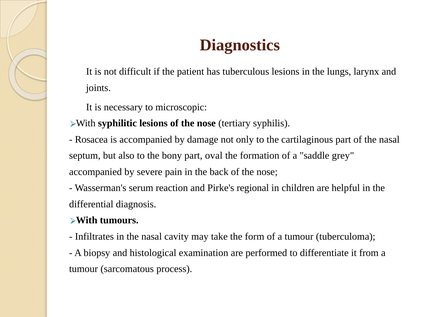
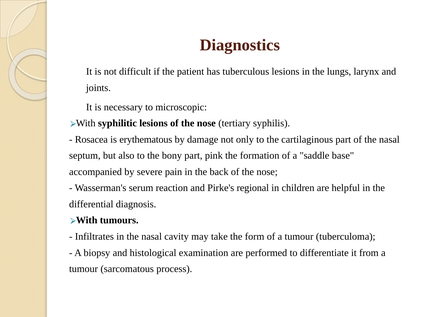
is accompanied: accompanied -> erythematous (146, 140)
oval: oval -> pink (214, 156)
grey: grey -> base (343, 156)
